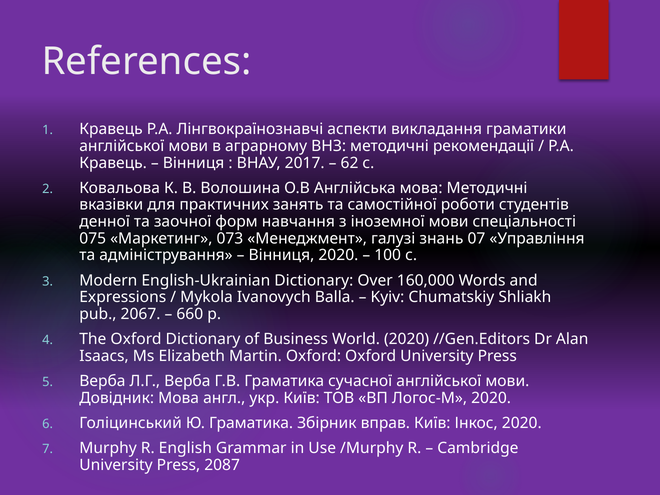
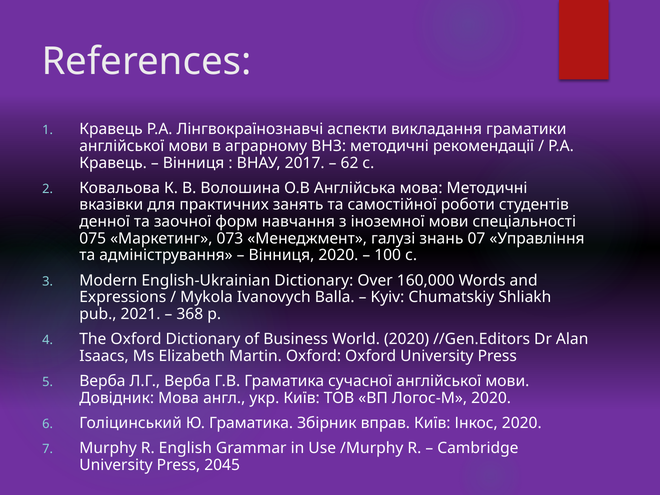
2067: 2067 -> 2021 (141, 314)
660: 660 -> 368 (190, 314)
2087: 2087 -> 2045 (222, 465)
